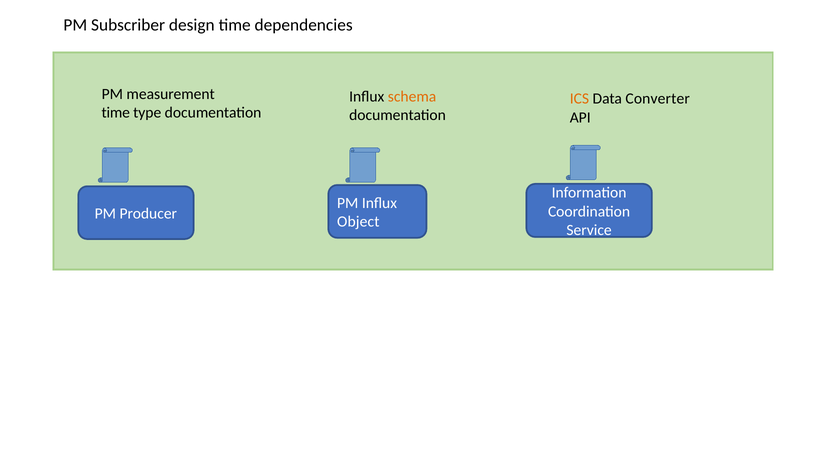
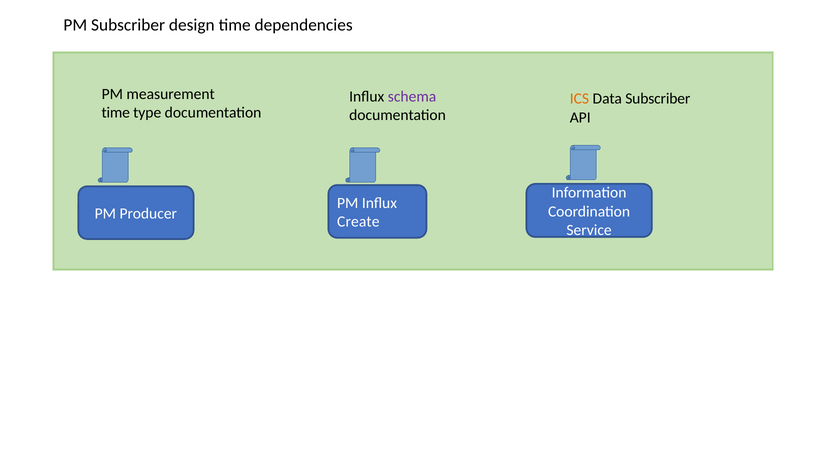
schema colour: orange -> purple (412, 96)
Data Converter: Converter -> Subscriber (658, 99)
Object: Object -> Create (358, 222)
